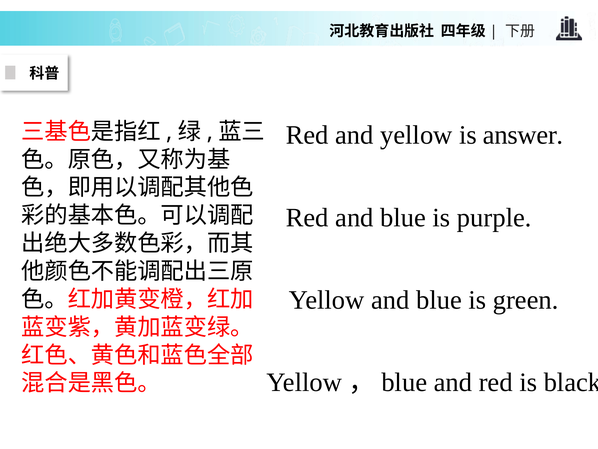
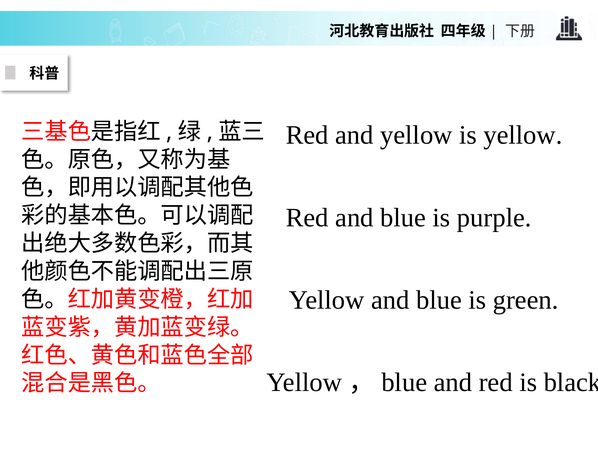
is answer: answer -> yellow (523, 135)
